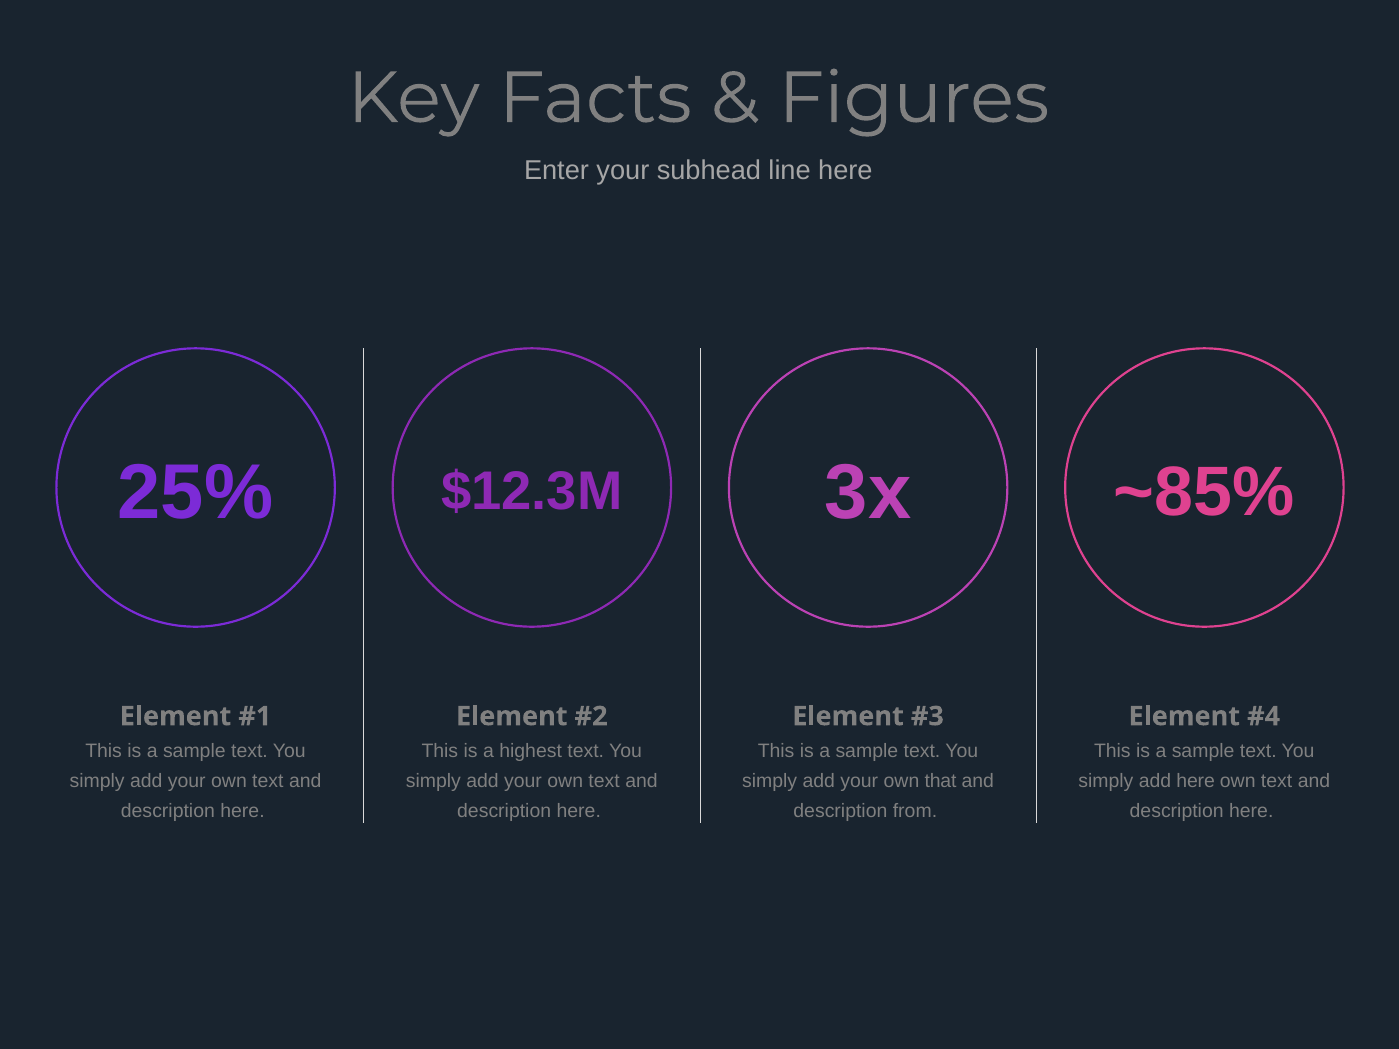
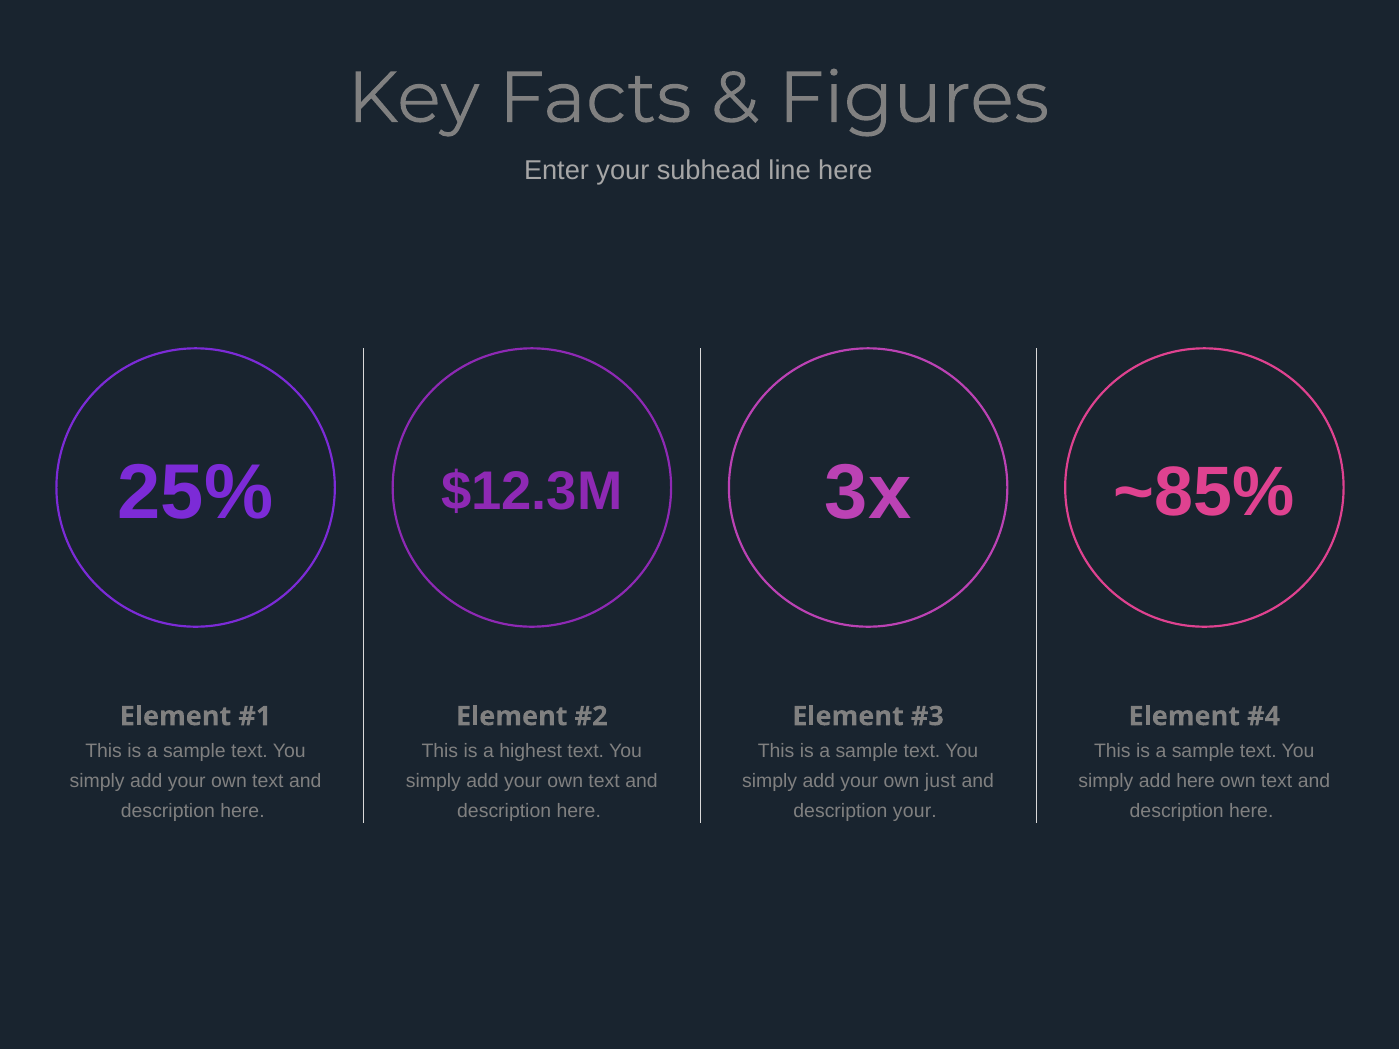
that: that -> just (940, 781)
description from: from -> your (915, 812)
